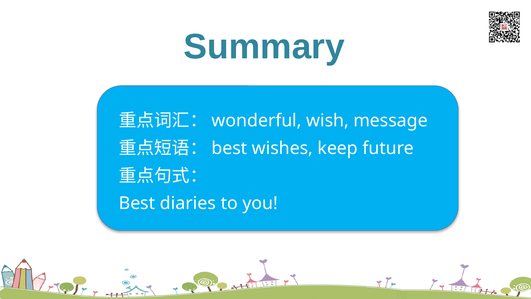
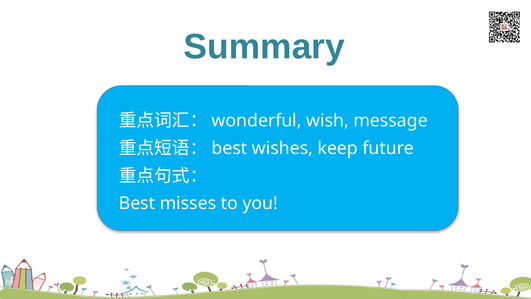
diaries: diaries -> misses (188, 203)
